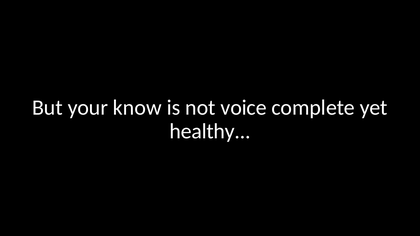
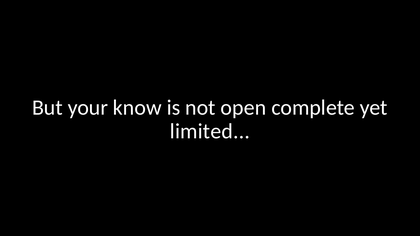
voice: voice -> open (243, 108)
healthy: healthy -> limited (210, 131)
